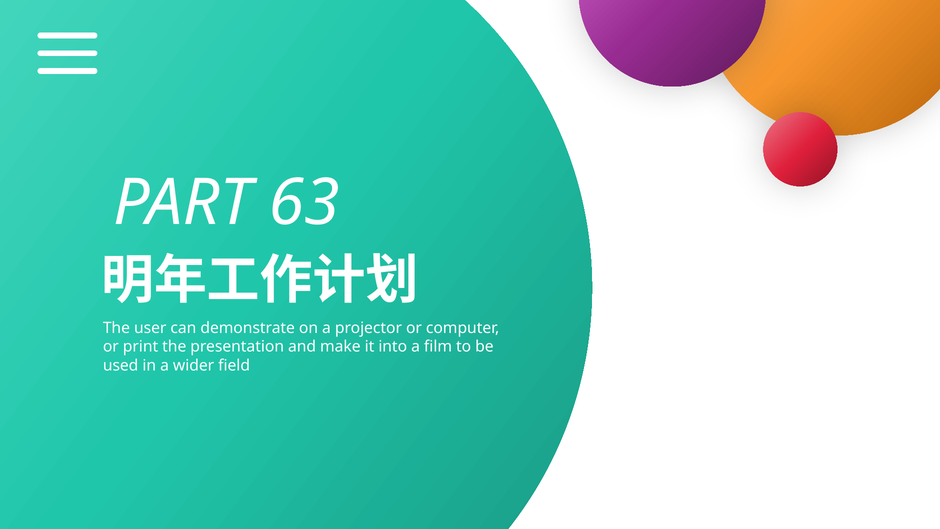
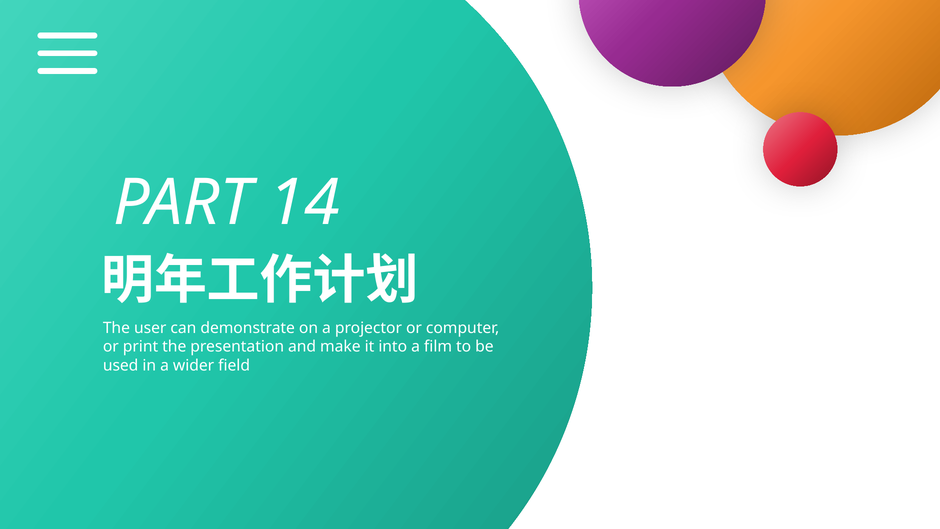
63: 63 -> 14 (304, 203)
